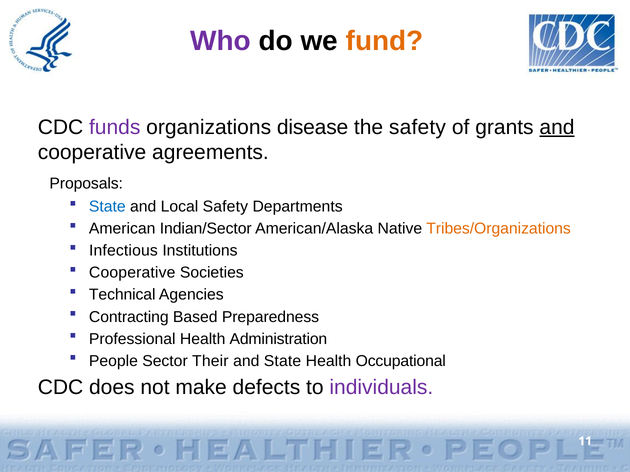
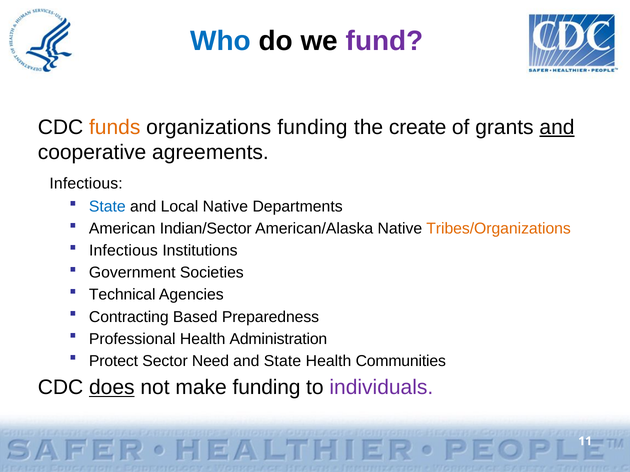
Who colour: purple -> blue (221, 41)
fund colour: orange -> purple (385, 41)
funds colour: purple -> orange (115, 127)
organizations disease: disease -> funding (312, 127)
the safety: safety -> create (418, 127)
Proposals: Proposals -> Infectious (86, 184)
Local Safety: Safety -> Native (225, 207)
Cooperative: Cooperative -> Government (132, 273)
People: People -> Protect (114, 361)
Their: Their -> Need (211, 361)
Occupational: Occupational -> Communities (401, 361)
does underline: none -> present (112, 388)
make defects: defects -> funding (267, 388)
